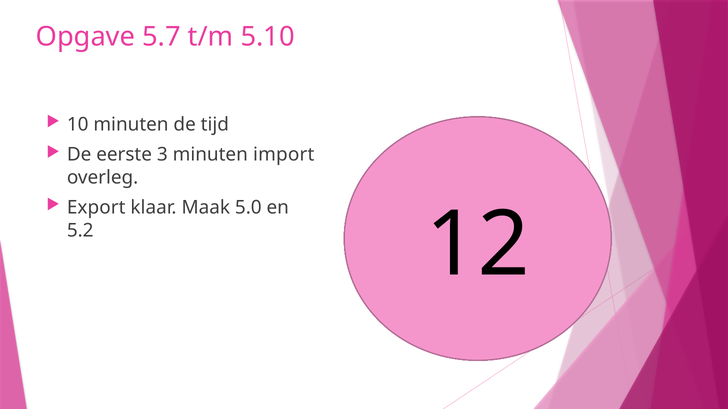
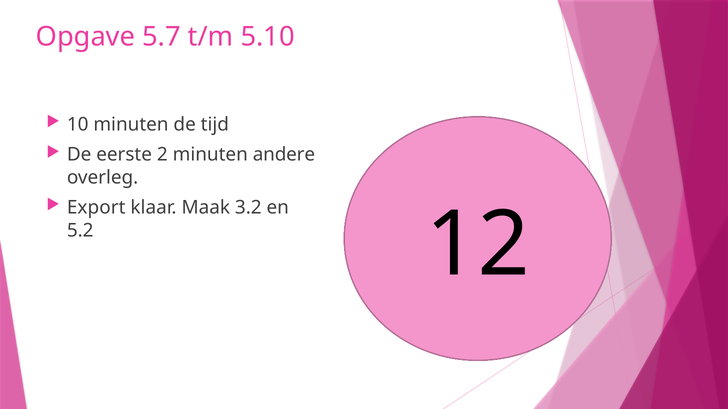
3: 3 -> 2 (162, 155)
import: import -> andere (284, 155)
5.0: 5.0 -> 3.2 (248, 208)
